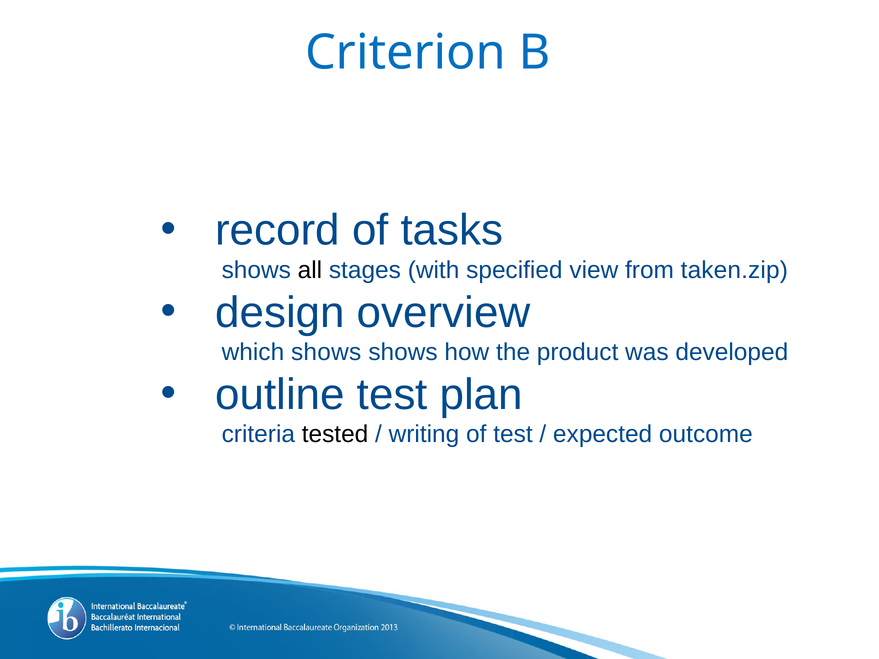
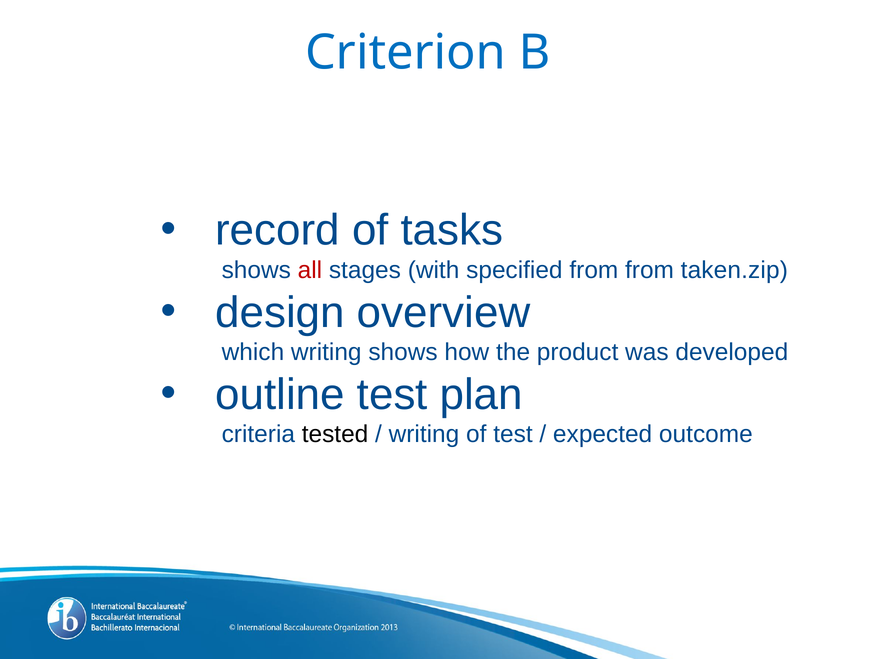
all colour: black -> red (310, 270)
specified view: view -> from (594, 270)
which shows: shows -> writing (326, 352)
